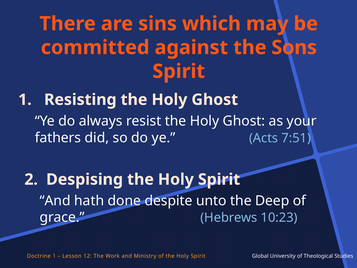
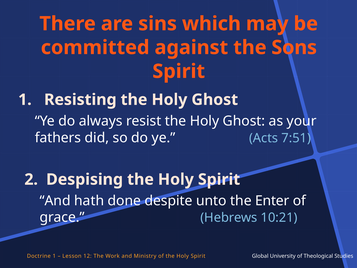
Deep: Deep -> Enter (272, 201)
10:23: 10:23 -> 10:21 (279, 218)
